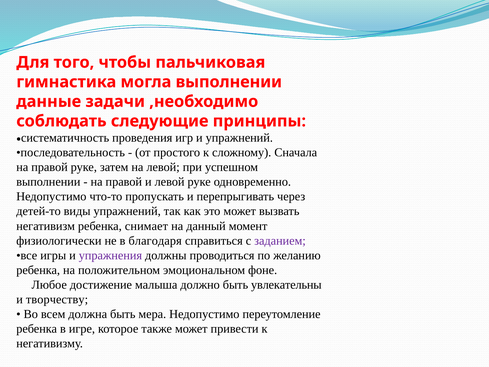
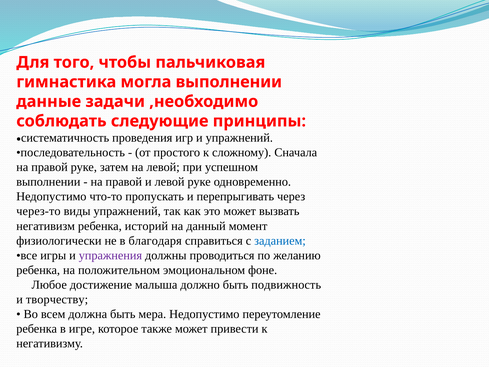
детей-то: детей-то -> через-то (38, 211)
снимает: снимает -> историй (146, 226)
заданием colour: purple -> blue (280, 240)
увлекательны: увлекательны -> подвижность (286, 284)
